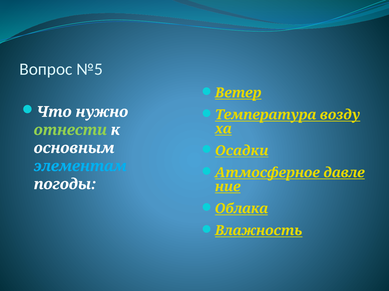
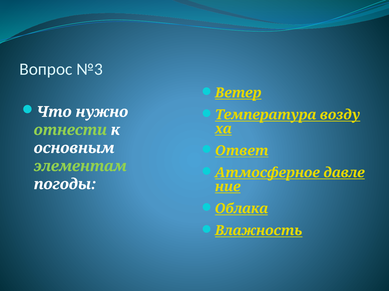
№5: №5 -> №3 (90, 69)
Осадки: Осадки -> Ответ (242, 151)
элементам colour: light blue -> light green (80, 167)
